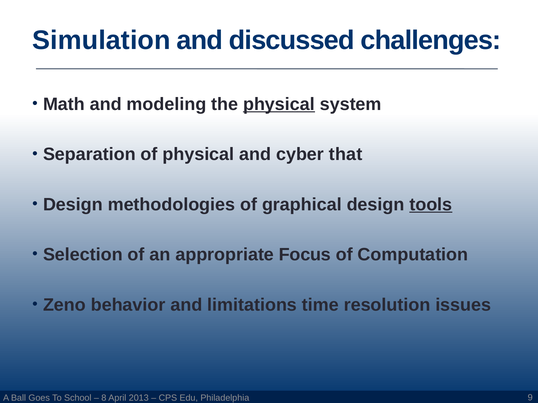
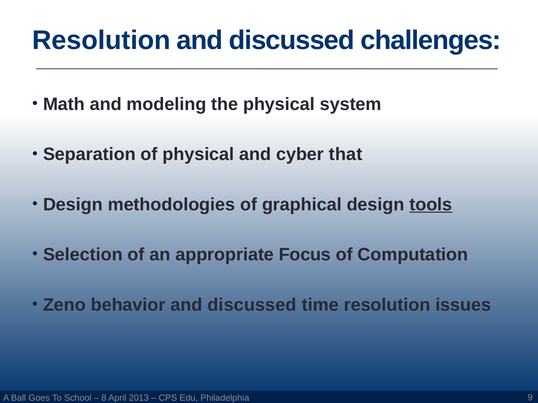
Simulation: Simulation -> Resolution (101, 40)
physical underline: present -> none (279, 104)
behavior and limitations: limitations -> discussed (252, 305)
